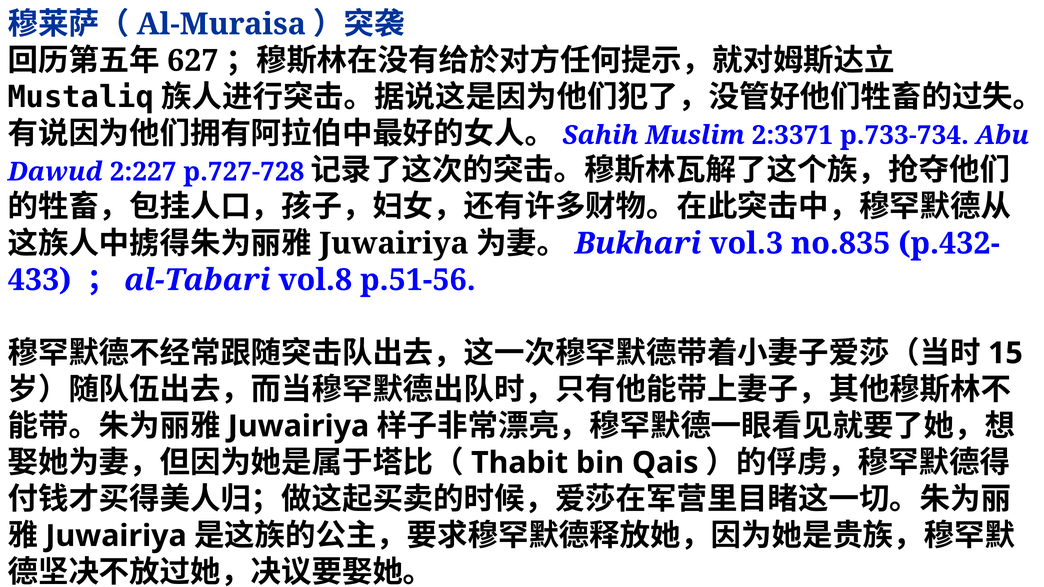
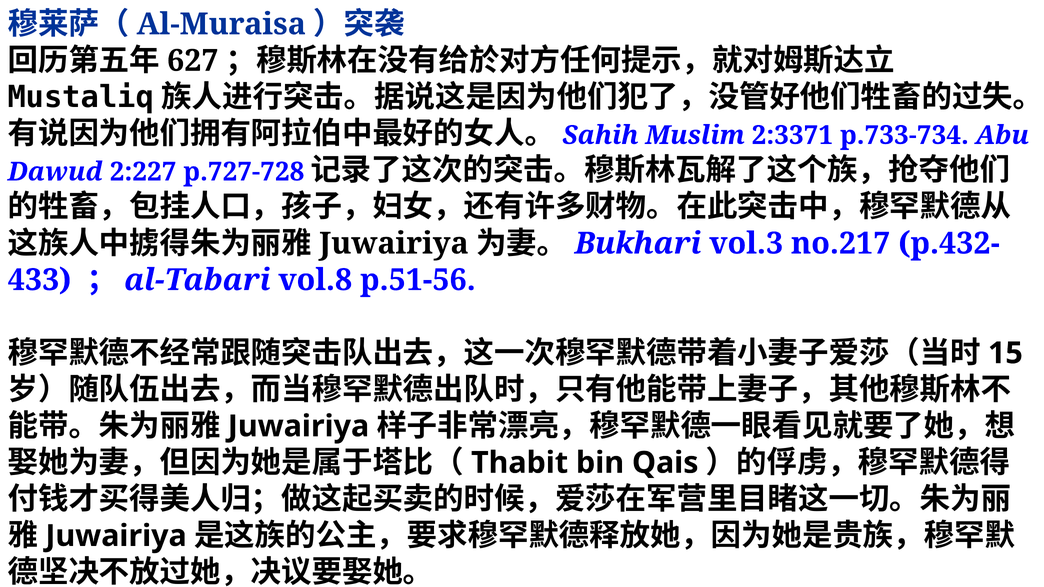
no.835: no.835 -> no.217 (841, 244)
